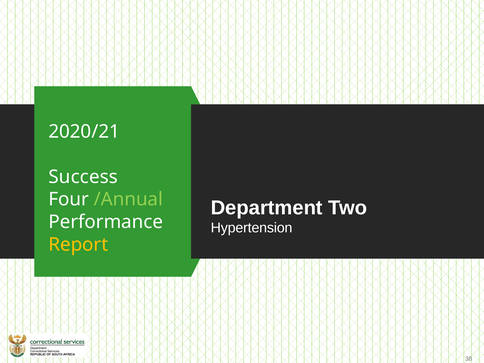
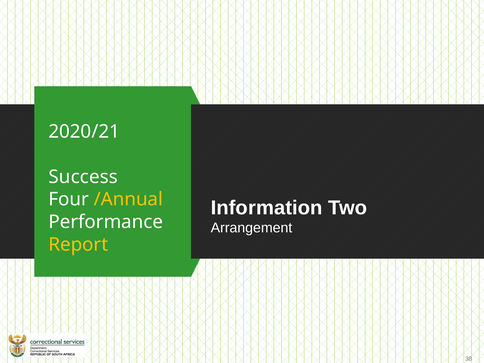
/Annual colour: light green -> yellow (128, 199)
Department: Department -> Information (267, 208)
Hypertension: Hypertension -> Arrangement (252, 228)
